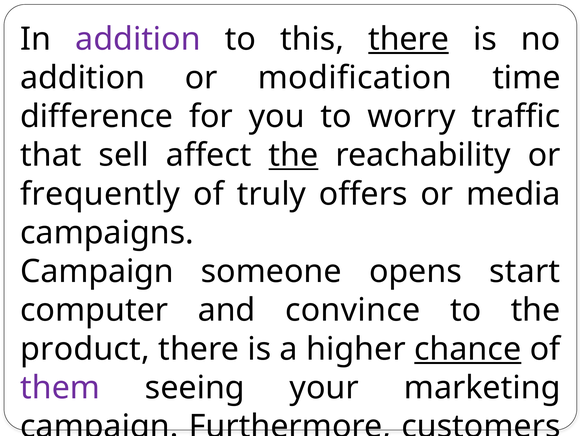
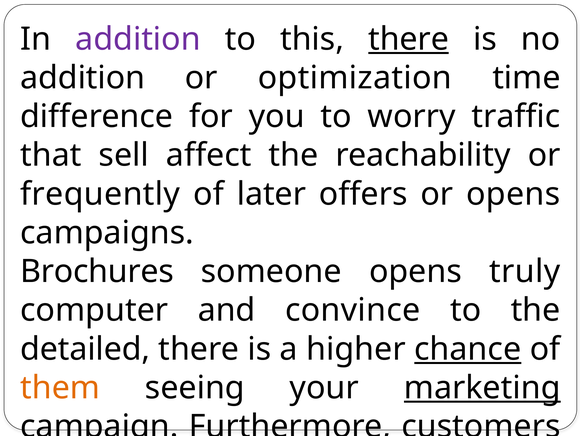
modification: modification -> optimization (355, 78)
the underline: present -> none (293, 155)
truly: truly -> later (271, 194)
or media: media -> opens (513, 194)
Campaign: Campaign -> Brochures (97, 271)
start: start -> truly (525, 271)
product: product -> detailed (85, 349)
them colour: purple -> orange (60, 388)
marketing underline: none -> present (482, 388)
